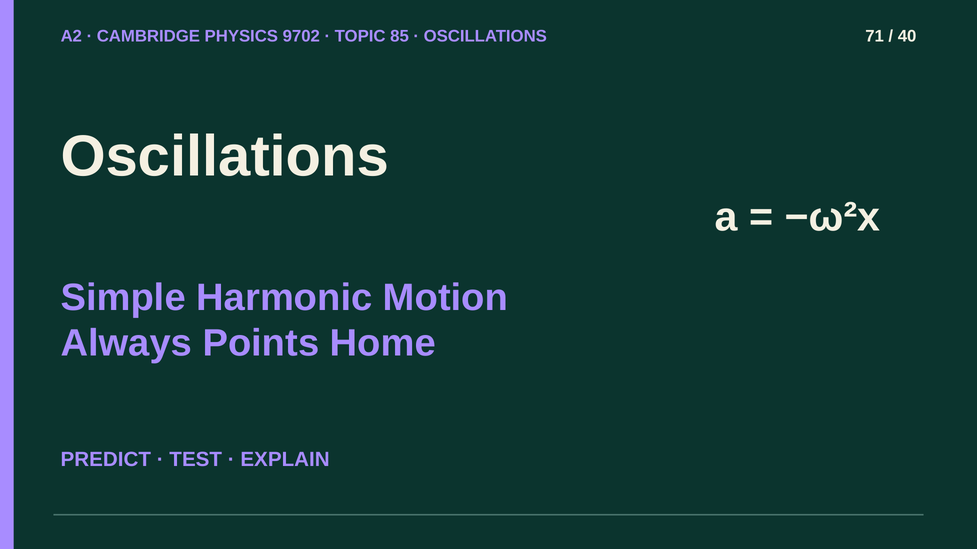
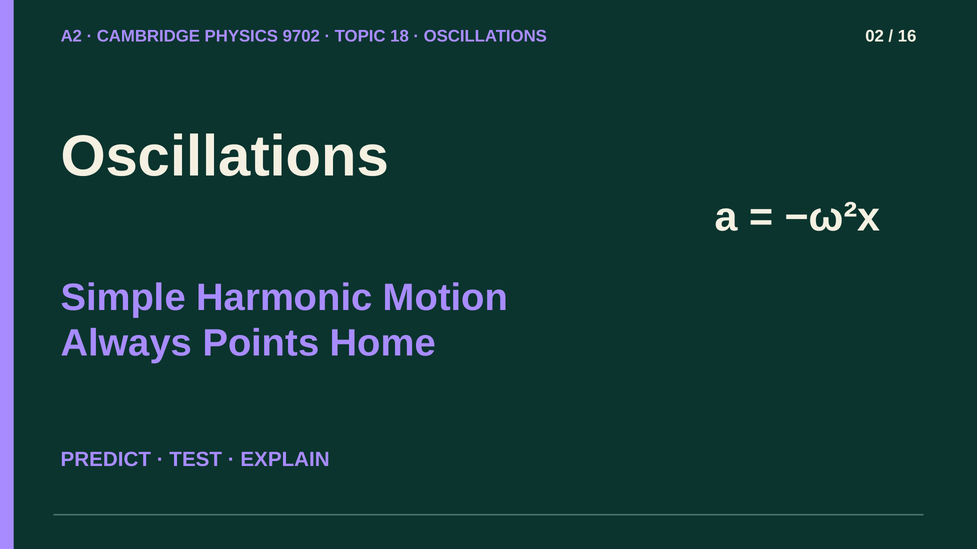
85: 85 -> 18 (399, 36)
71: 71 -> 02 (875, 36)
40: 40 -> 16 (907, 36)
